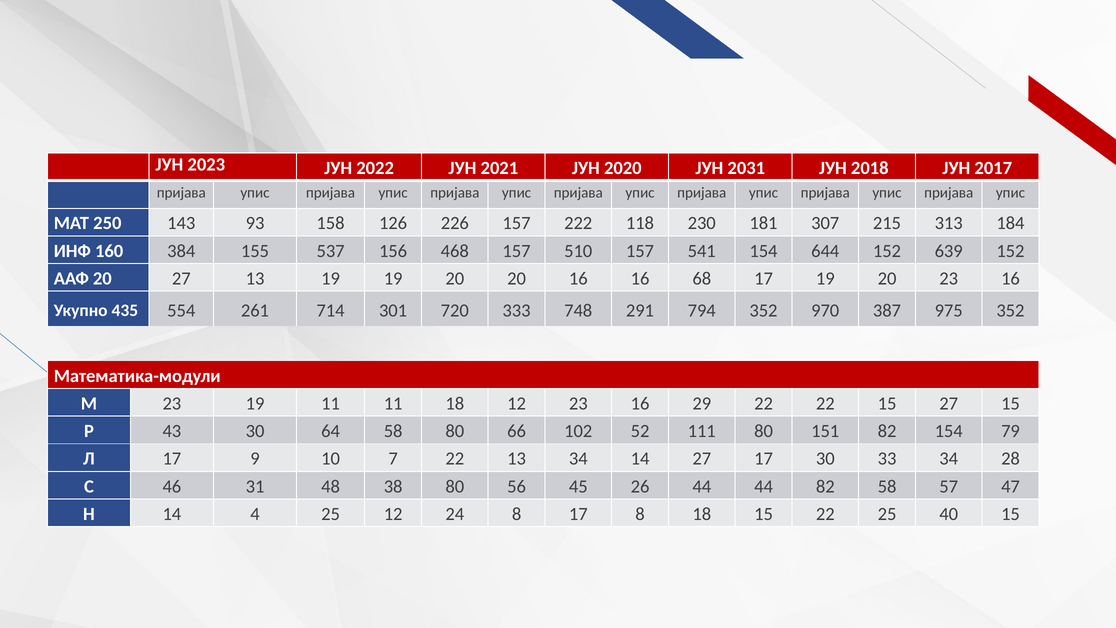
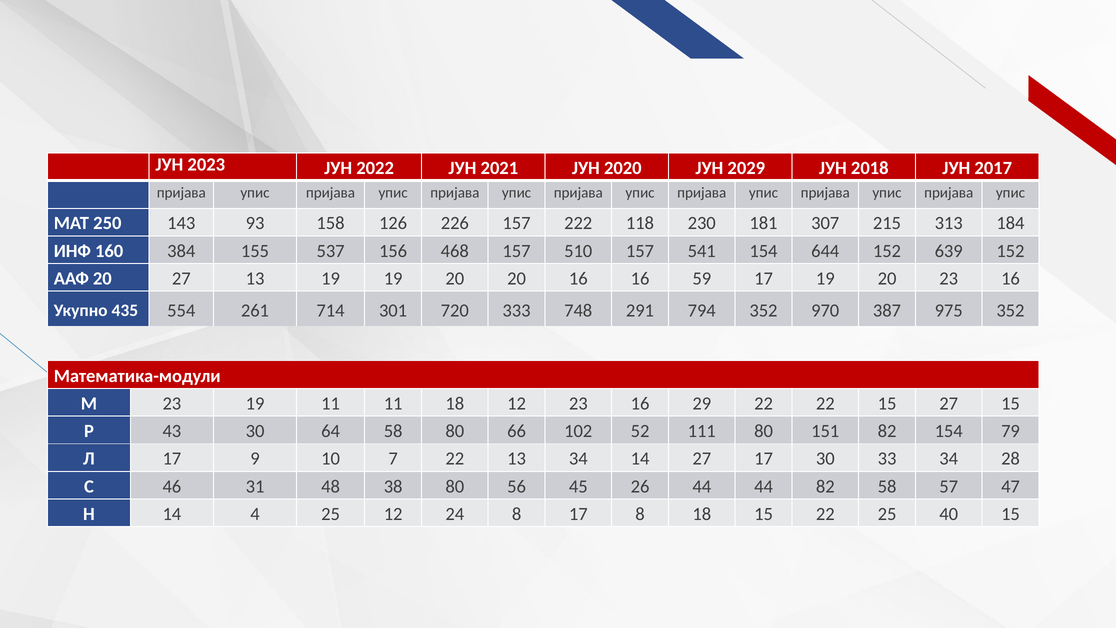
2031: 2031 -> 2029 (746, 168)
68: 68 -> 59 (702, 278)
